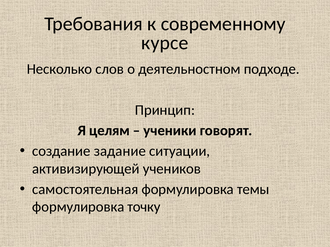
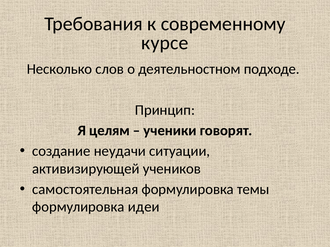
задание: задание -> неудачи (120, 151)
точку: точку -> идеи (144, 207)
